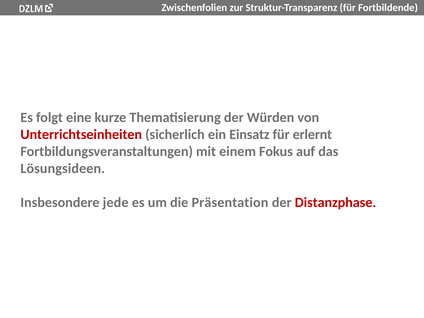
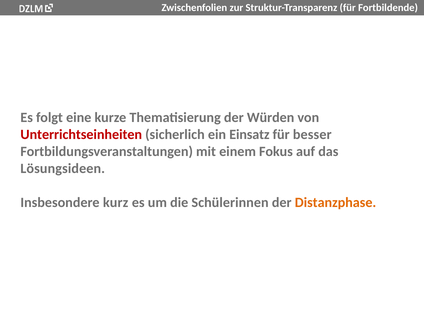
erlernt: erlernt -> besser (312, 135)
jede: jede -> kurz (116, 202)
Präsentation: Präsentation -> Schülerinnen (230, 202)
Distanzphase colour: red -> orange (336, 202)
